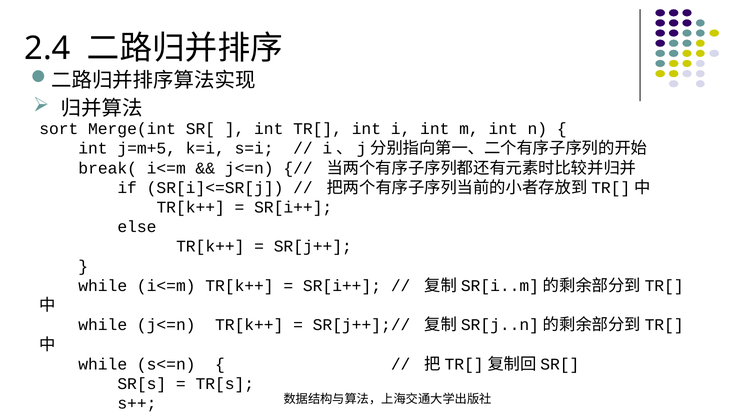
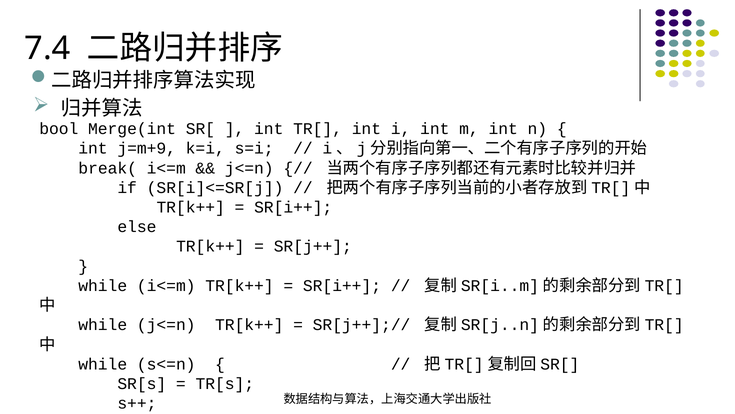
2.4: 2.4 -> 7.4 (48, 48)
sort: sort -> bool (59, 129)
j=m+5: j=m+5 -> j=m+9 (147, 148)
